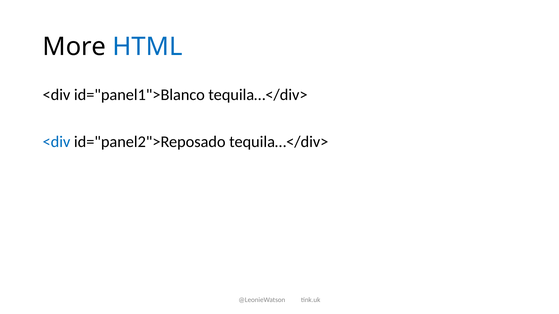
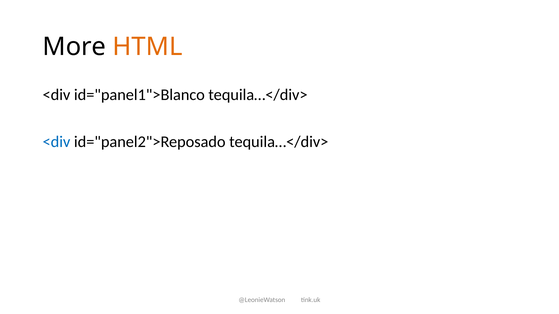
HTML colour: blue -> orange (147, 47)
